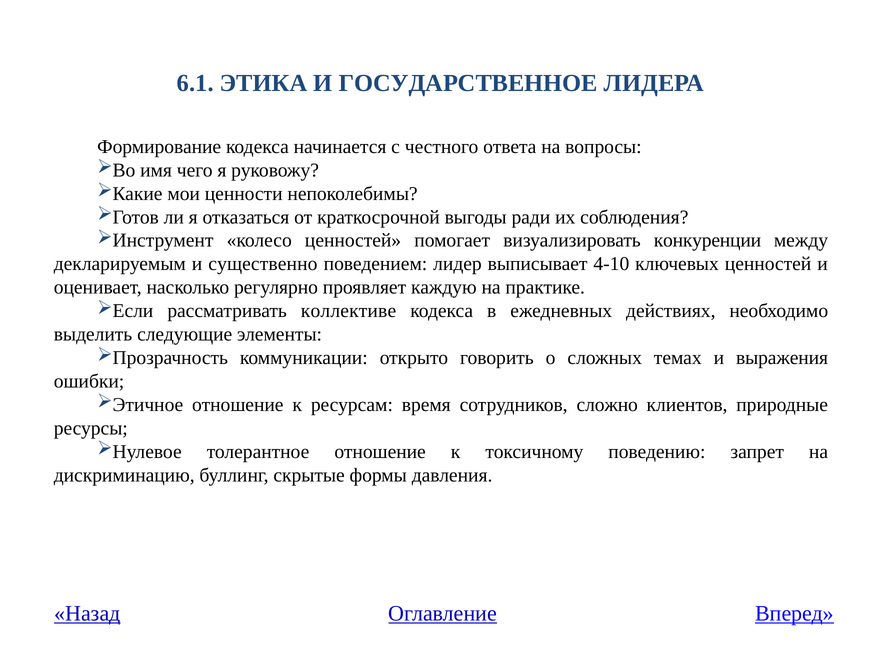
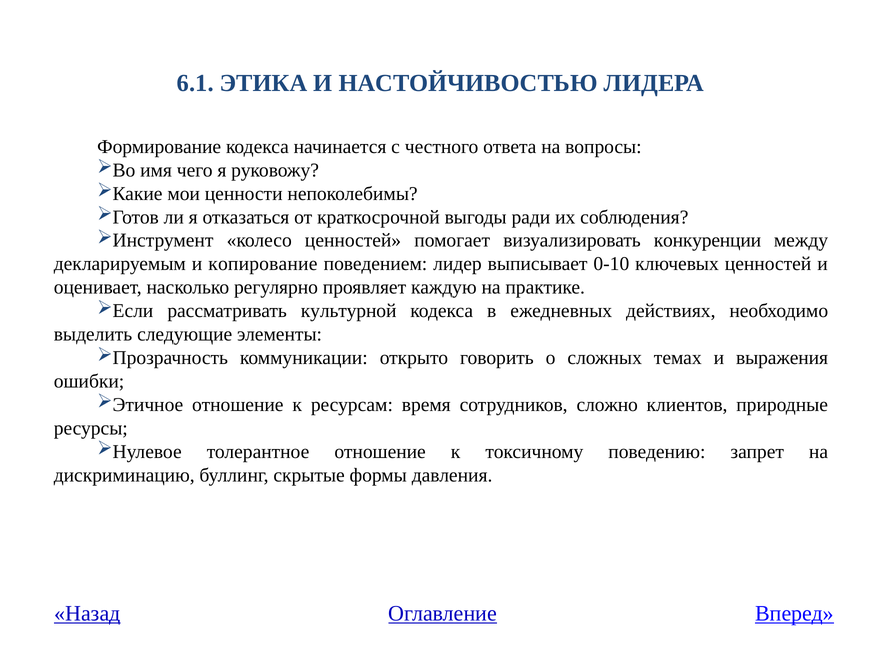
ГОСУДАРСТВЕННОЕ: ГОСУДАРСТВЕННОЕ -> НАСТОЙЧИВОСТЬЮ (468, 83)
существенно: существенно -> копирование (263, 264)
4-10: 4-10 -> 0-10 (611, 264)
коллективе: коллективе -> культурной (349, 311)
